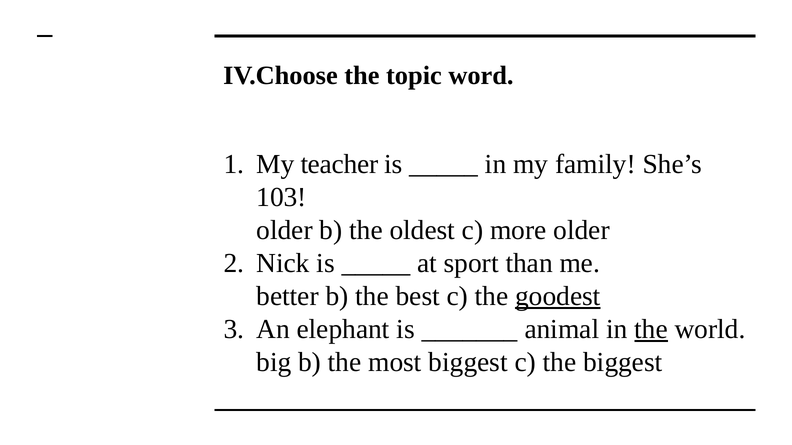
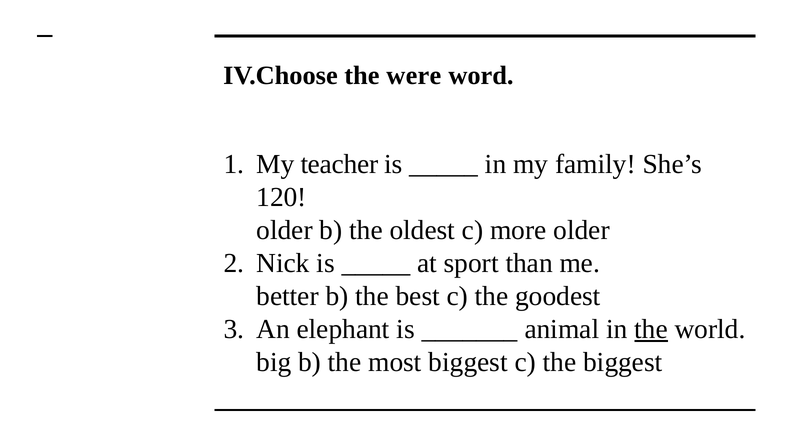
topic: topic -> were (414, 76)
103: 103 -> 120 (281, 198)
goodest underline: present -> none (558, 297)
